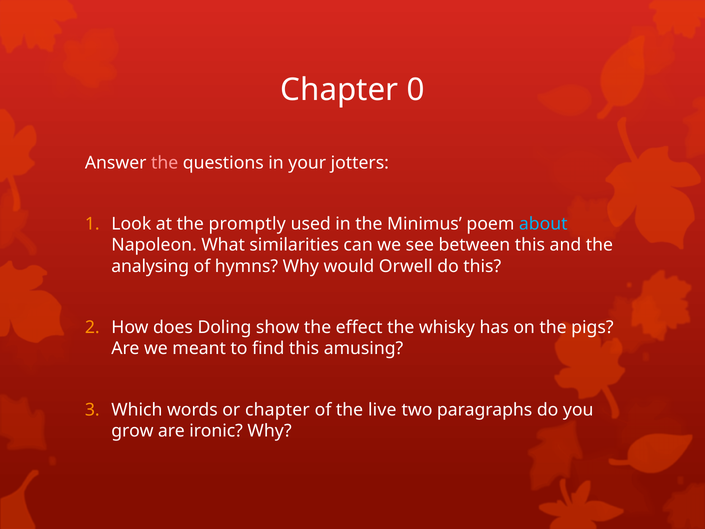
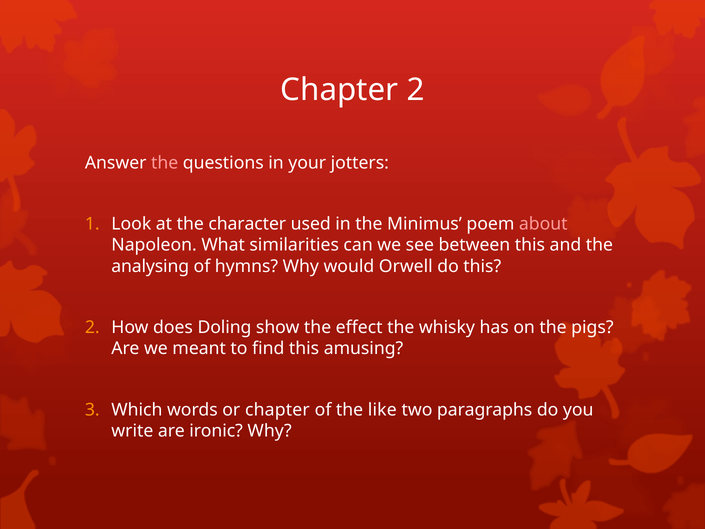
Chapter 0: 0 -> 2 (415, 90)
promptly: promptly -> character (247, 224)
about colour: light blue -> pink (543, 224)
live: live -> like (382, 410)
grow: grow -> write (132, 431)
